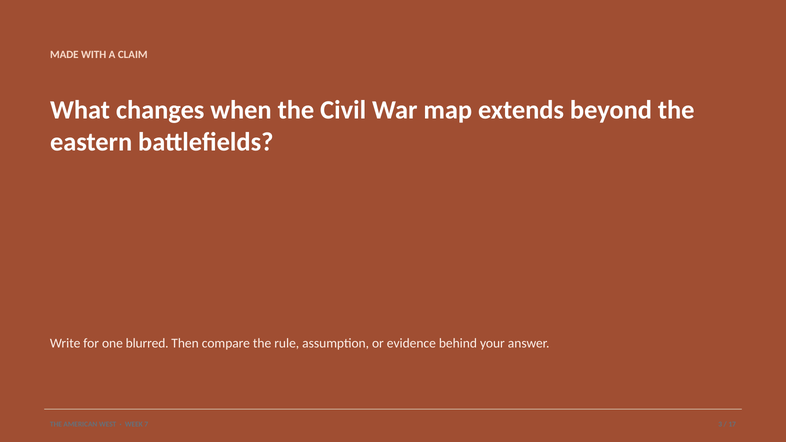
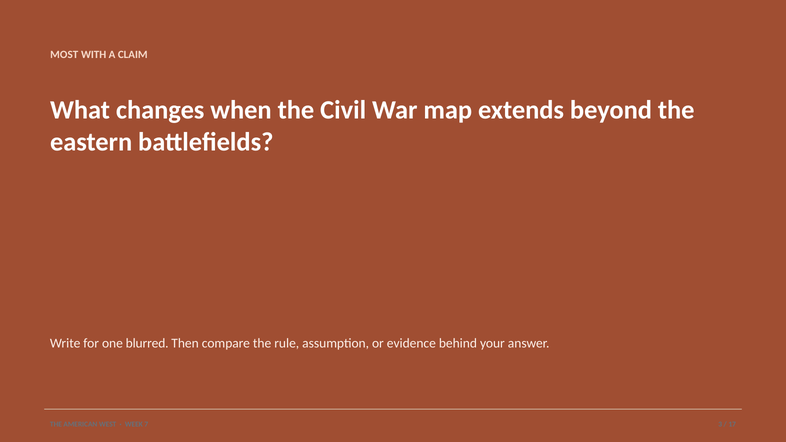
MADE: MADE -> MOST (64, 55)
